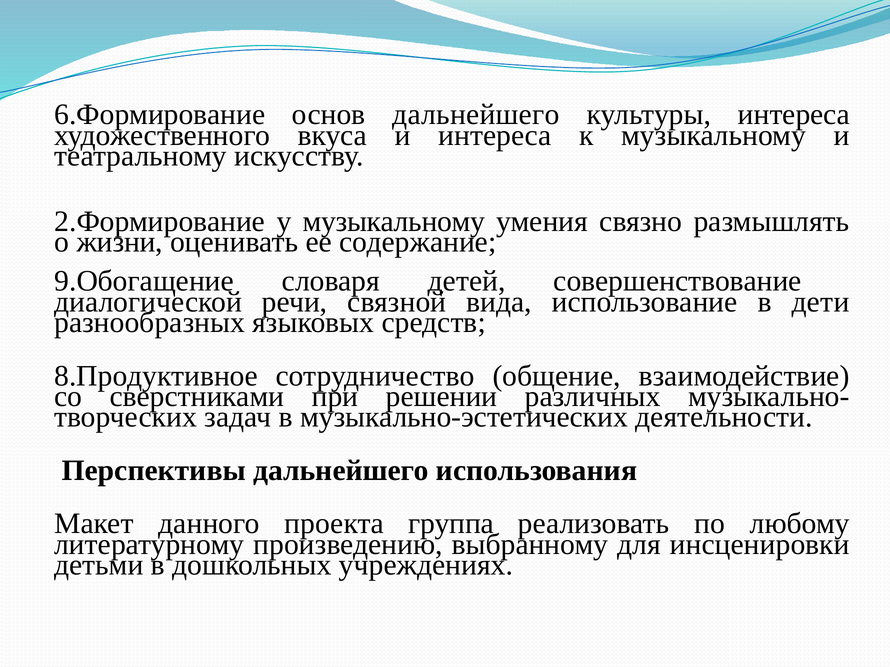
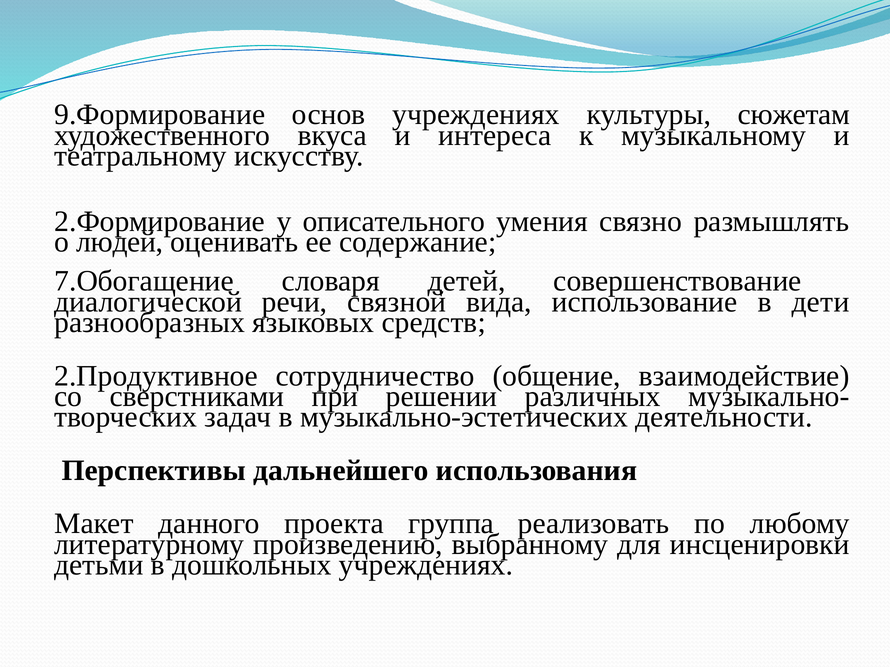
6.Формирование: 6.Формирование -> 9.Формирование (160, 115)
основ дальнейшего: дальнейшего -> учреждениях (476, 115)
культуры интереса: интереса -> сюжетам (794, 115)
у музыкальному: музыкальному -> описательного (394, 222)
жизни: жизни -> людей (120, 242)
9.Обогащение: 9.Обогащение -> 7.Обогащение (144, 281)
8.Продуктивное: 8.Продуктивное -> 2.Продуктивное (156, 376)
